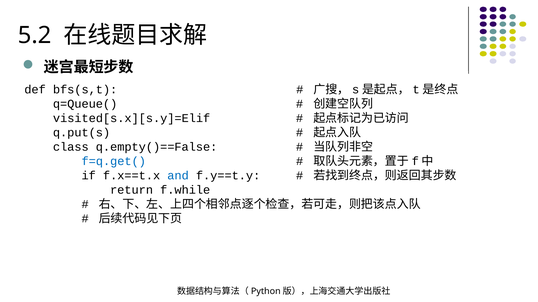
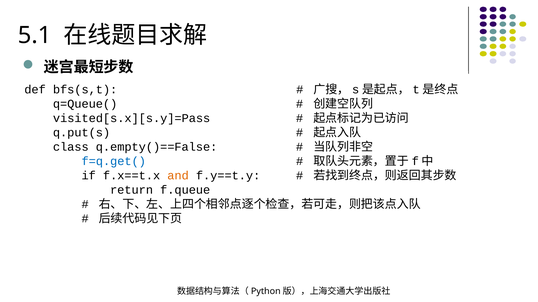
5.2: 5.2 -> 5.1 (35, 35)
visited[s.x][s.y]=Elif: visited[s.x][s.y]=Elif -> visited[s.x][s.y]=Pass (132, 119)
and colour: blue -> orange (178, 176)
f.while: f.while -> f.queue (185, 190)
